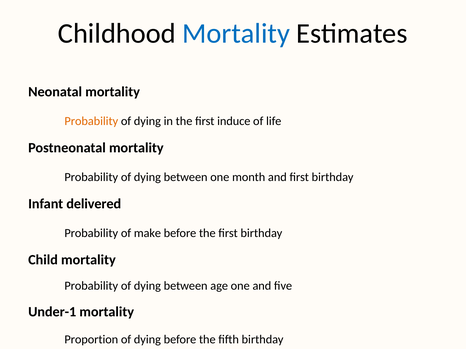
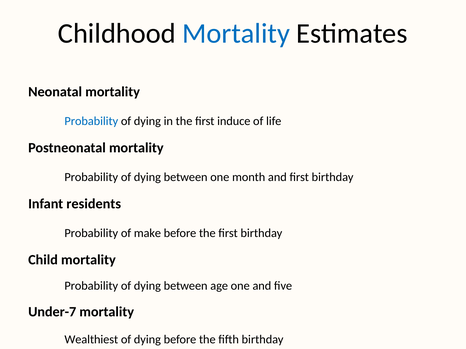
Probability colour: orange -> blue (91, 121)
delivered: delivered -> residents (94, 204)
Under-1: Under-1 -> Under-7 (52, 312)
Proportion: Proportion -> Wealthiest (91, 340)
